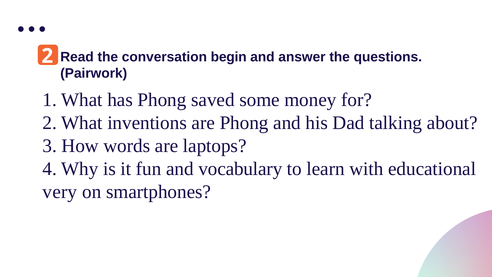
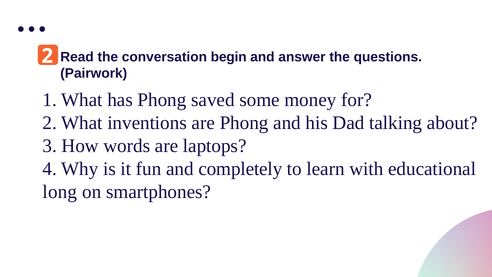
vocabulary: vocabulary -> completely (240, 169)
very: very -> long (60, 192)
